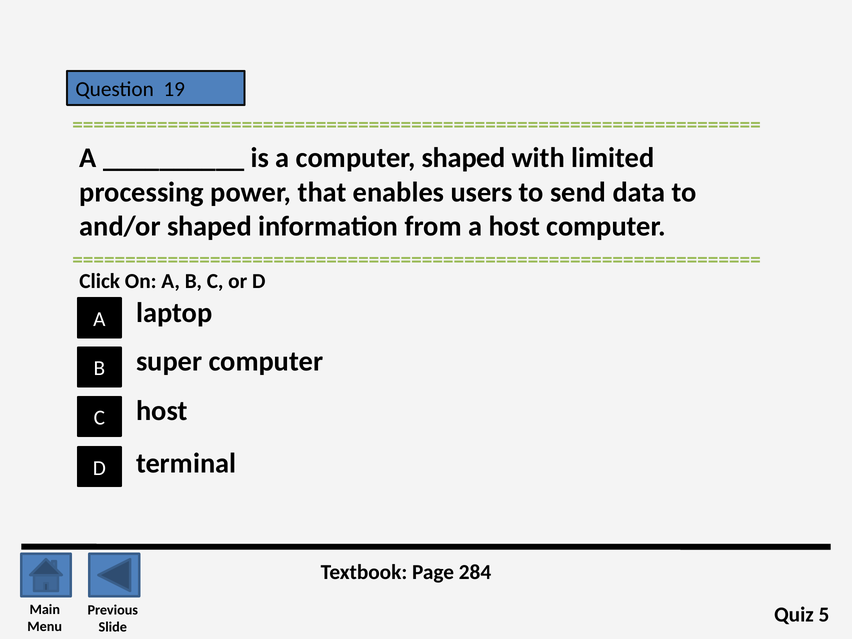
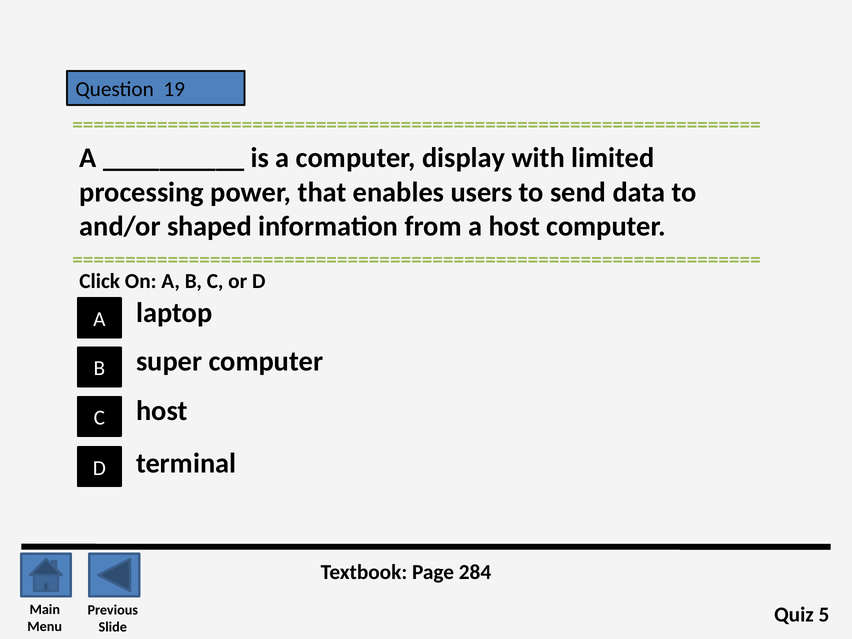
computer shaped: shaped -> display (464, 158)
